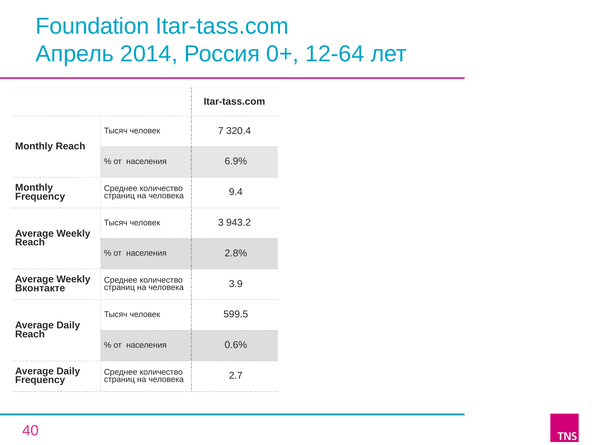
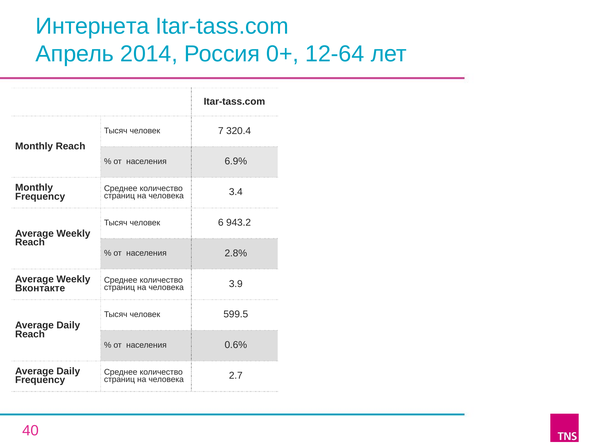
Foundation: Foundation -> Интернета (92, 26)
9.4: 9.4 -> 3.4 (236, 192)
3: 3 -> 6 (221, 223)
